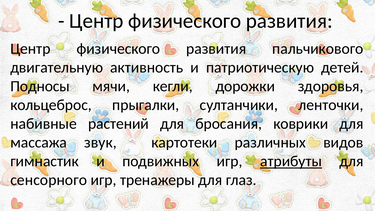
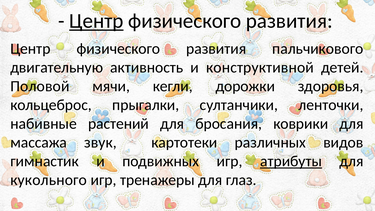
Центр underline: none -> present (96, 21)
патриотическую: патриотическую -> конструктивной (260, 68)
Подносы: Подносы -> Половой (40, 86)
сенсорного: сенсорного -> кукольного (49, 180)
